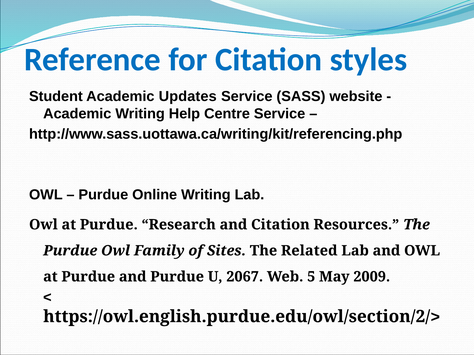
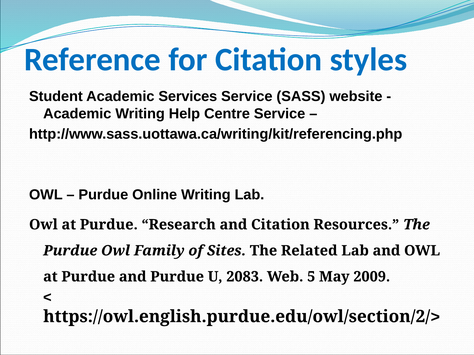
Updates: Updates -> Services (188, 96)
2067: 2067 -> 2083 (245, 277)
